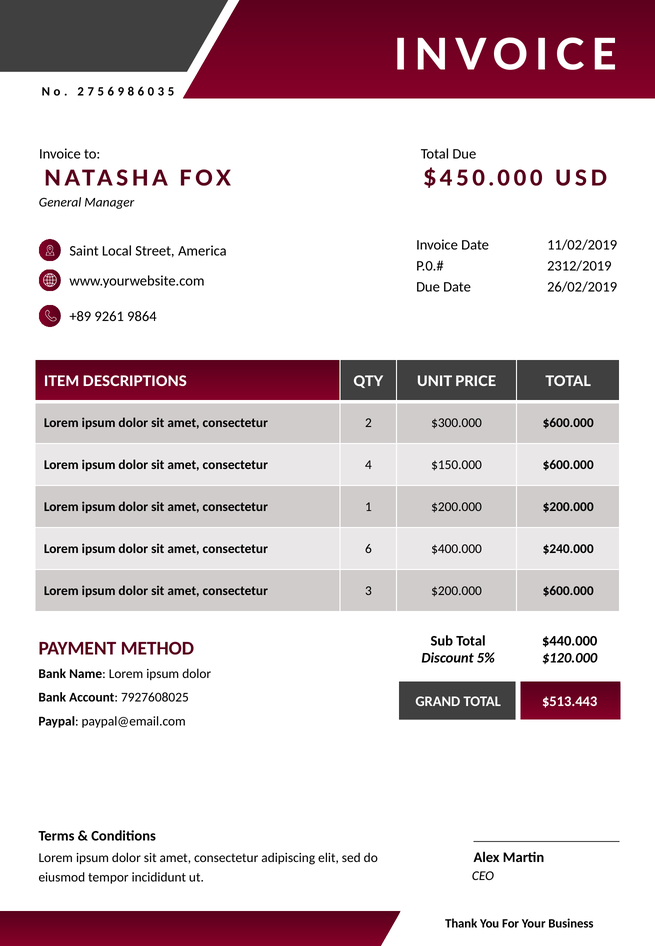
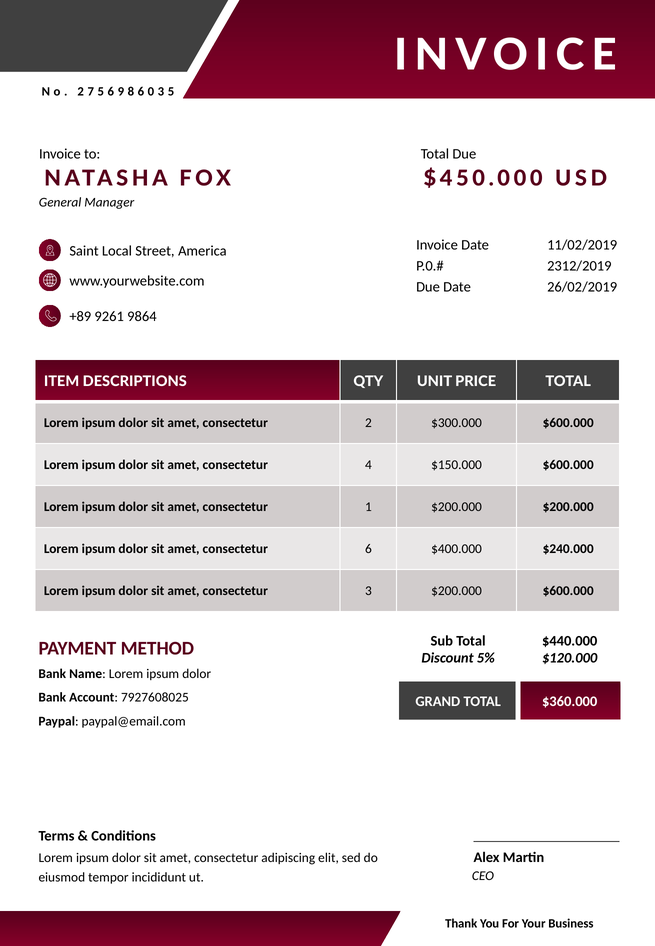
$513.443: $513.443 -> $360.000 (570, 702)
